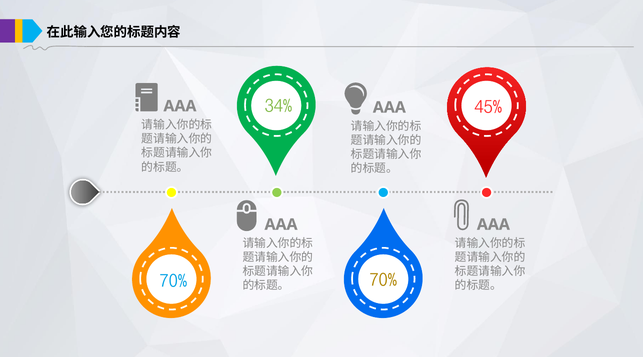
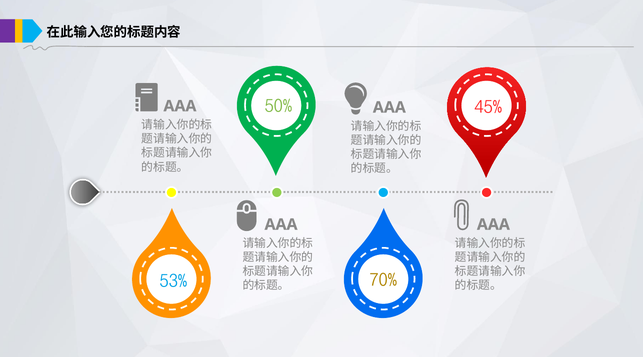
34%: 34% -> 50% (278, 106)
70%: 70% -> 53% (173, 282)
